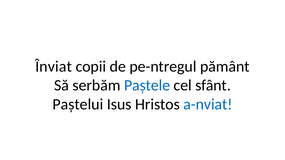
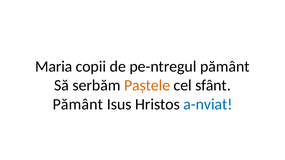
Înviat: Înviat -> Maria (54, 67)
Paștele colour: blue -> orange (147, 86)
Paștelui: Paștelui -> Pământ (78, 105)
